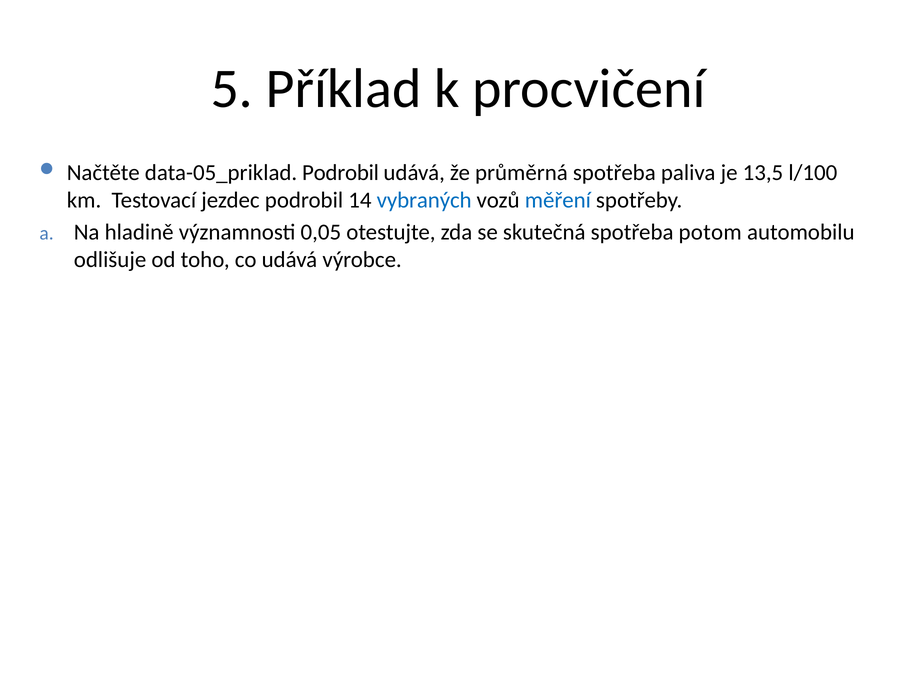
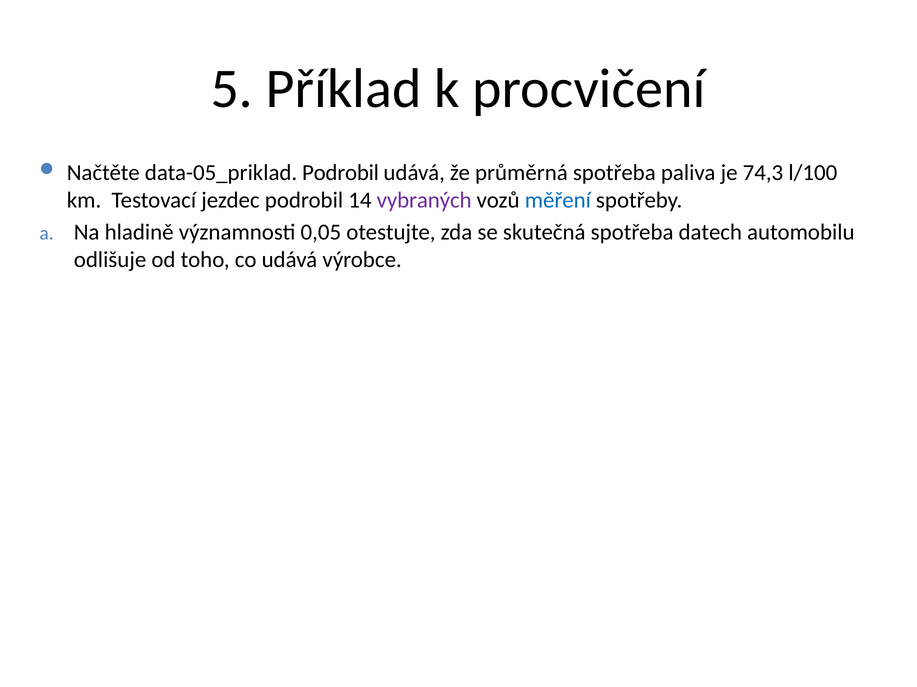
13,5: 13,5 -> 74,3 (763, 173)
vybraných colour: blue -> purple (424, 200)
potom: potom -> datech (710, 232)
